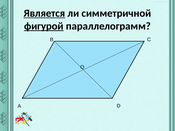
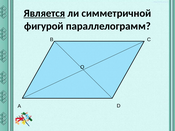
фигурой underline: present -> none (44, 26)
